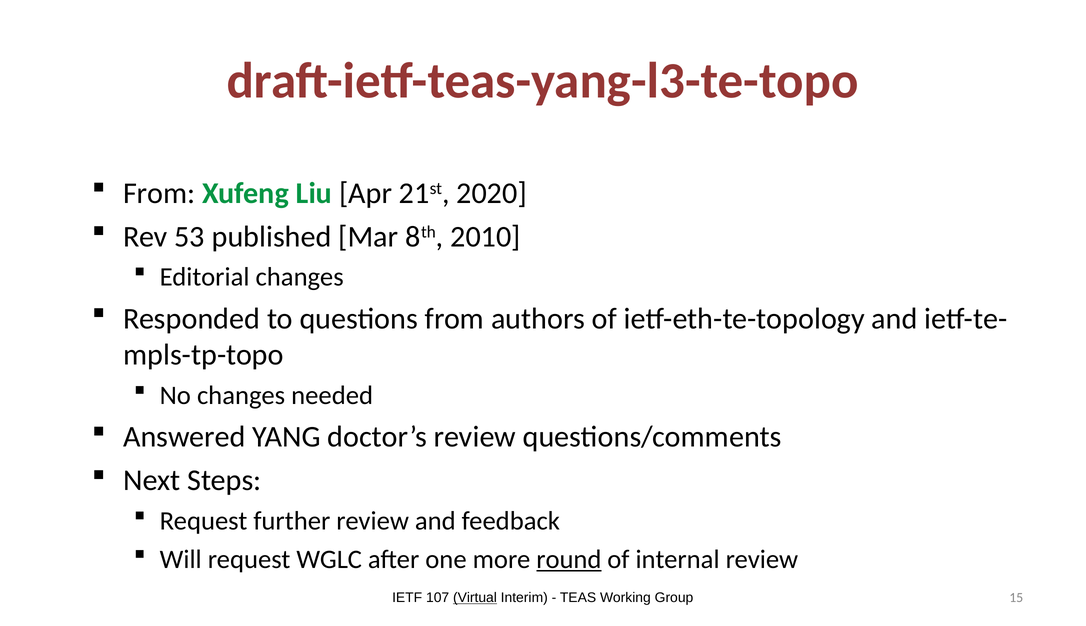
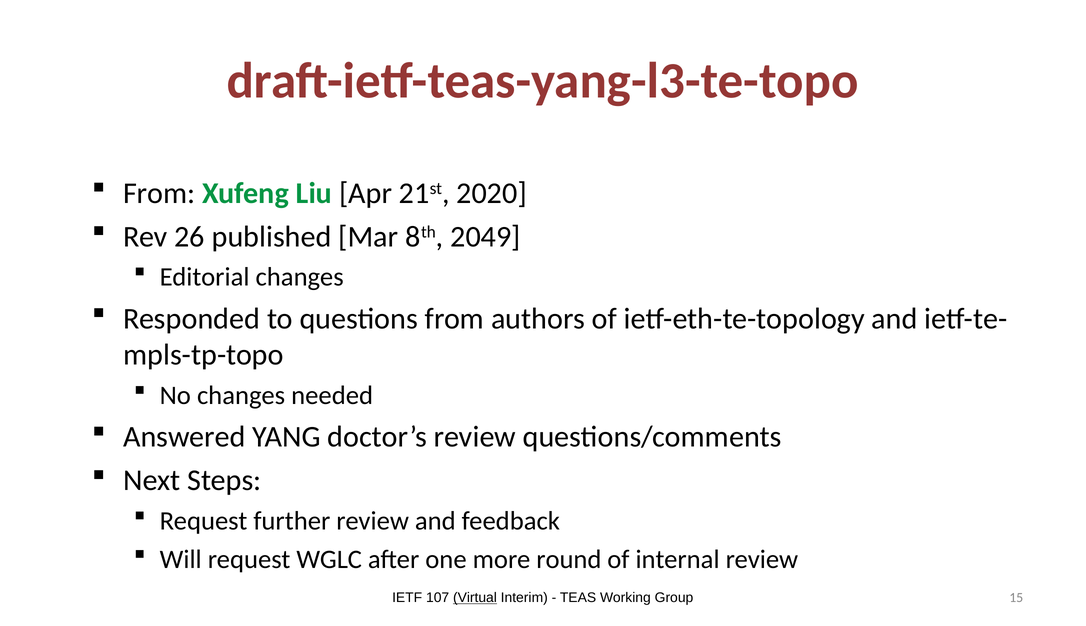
53: 53 -> 26 (189, 237)
2010: 2010 -> 2049 (485, 237)
round underline: present -> none (569, 560)
